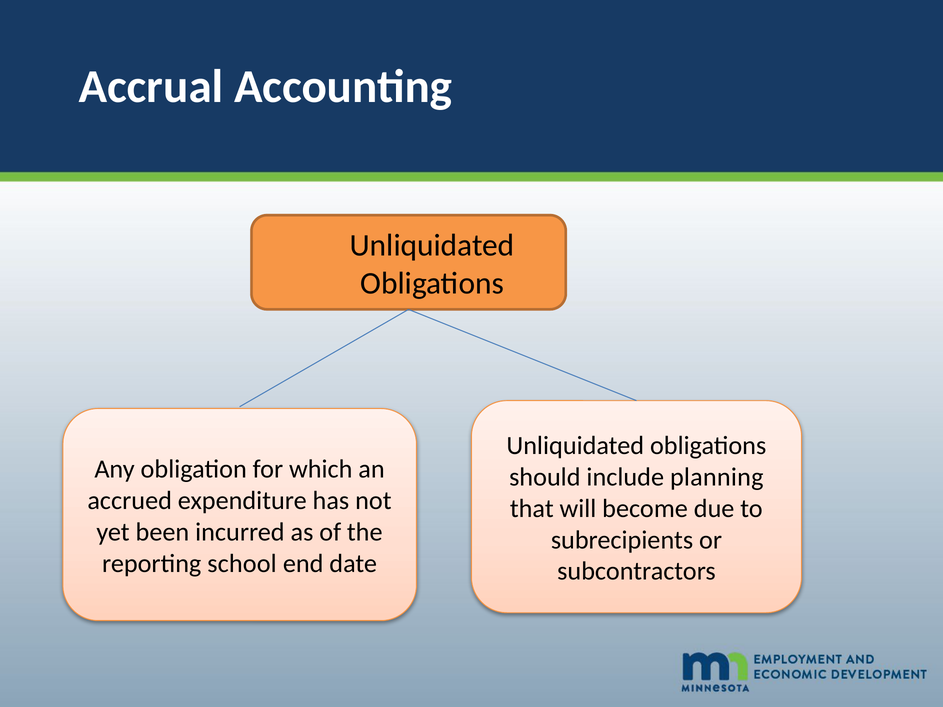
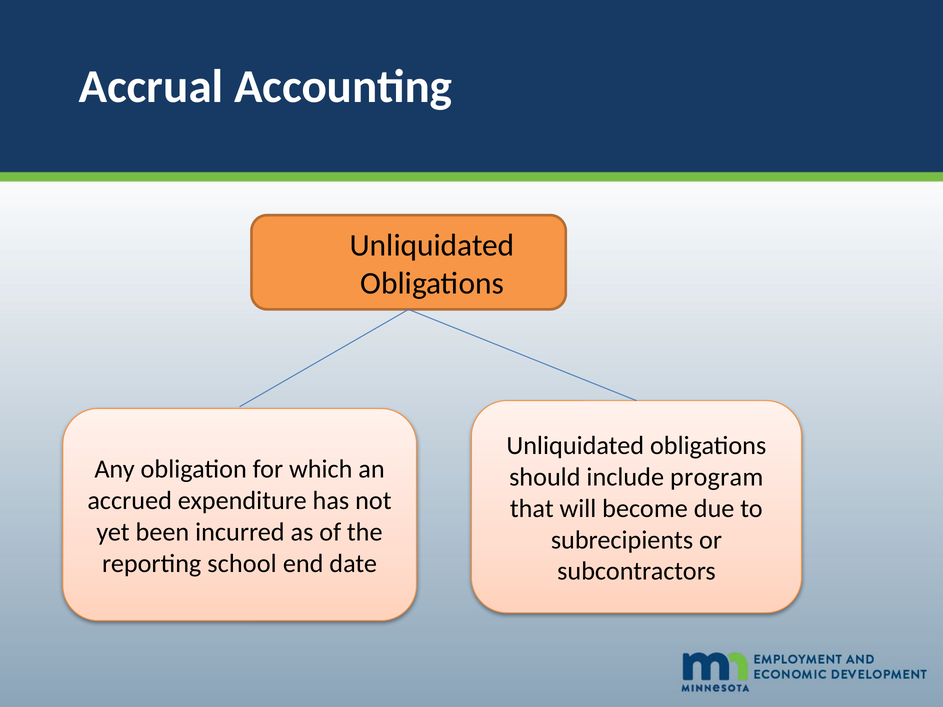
planning: planning -> program (717, 477)
